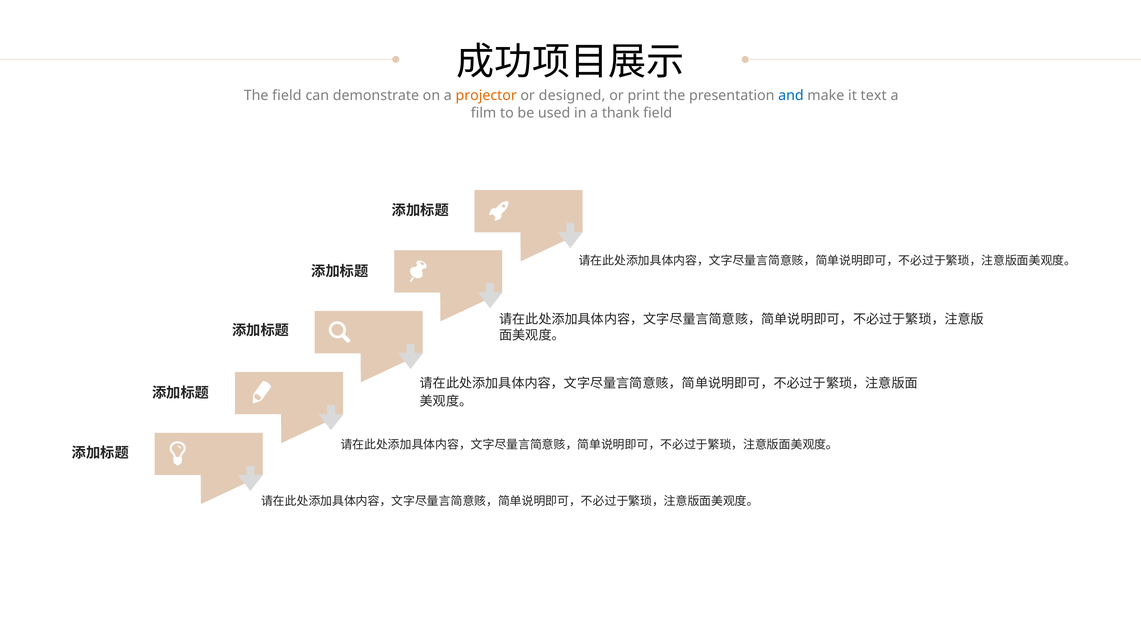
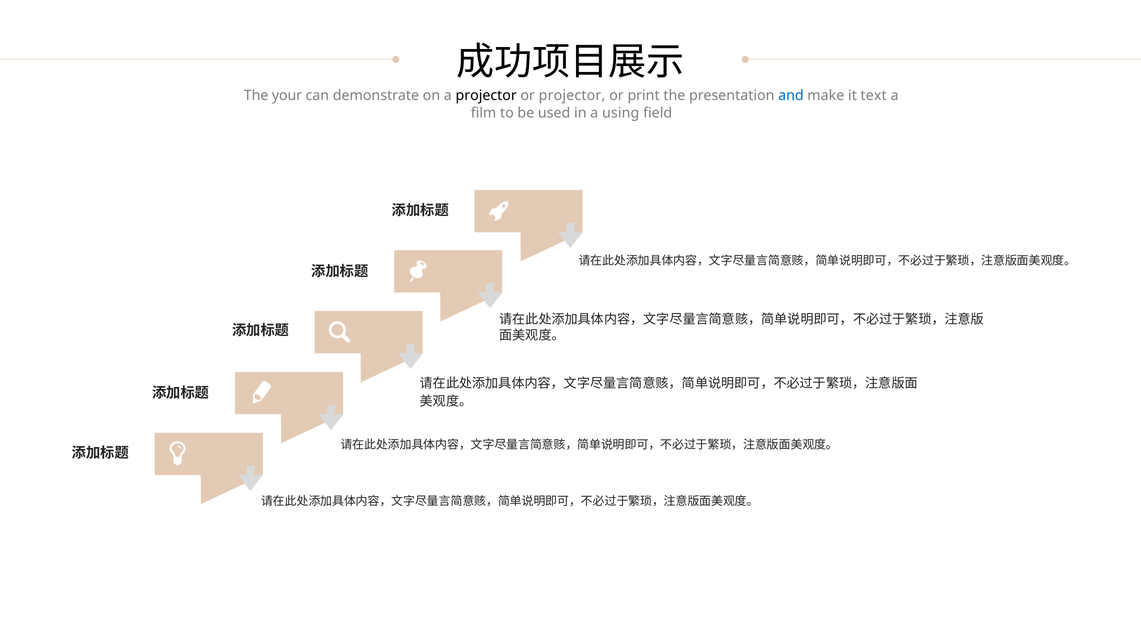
The field: field -> your (287, 96)
projector colour: orange -> black (486, 96)
or designed: designed -> projector (572, 96)
thank: thank -> using (621, 113)
